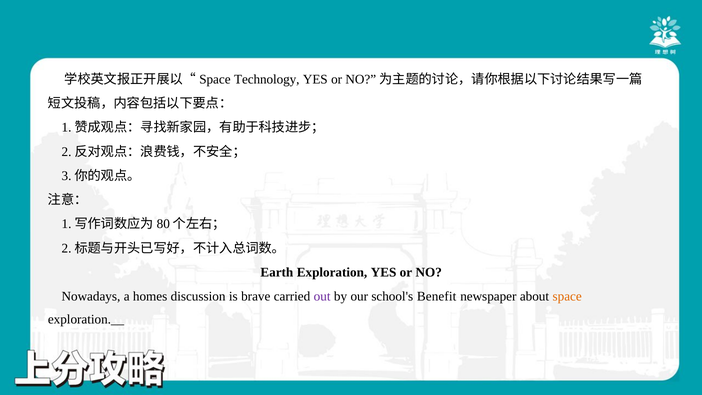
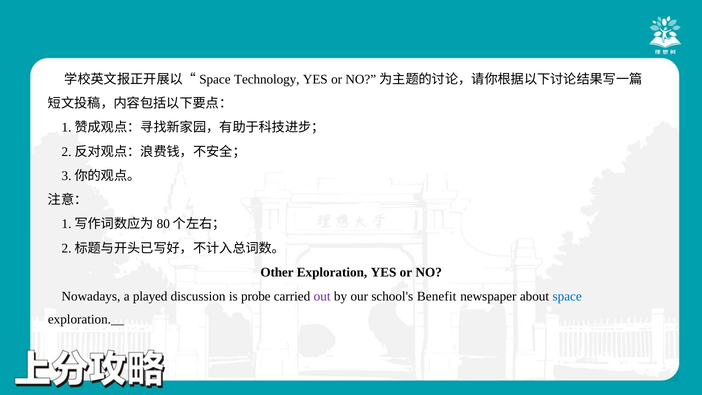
Earth: Earth -> Other (277, 272)
homes: homes -> played (150, 296)
brave: brave -> probe (256, 296)
space colour: orange -> blue (567, 296)
